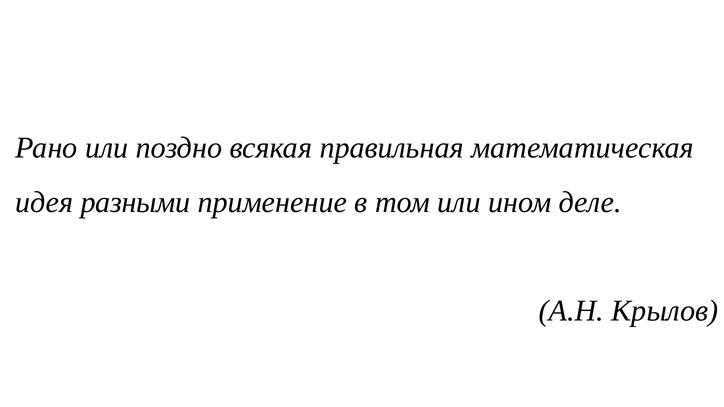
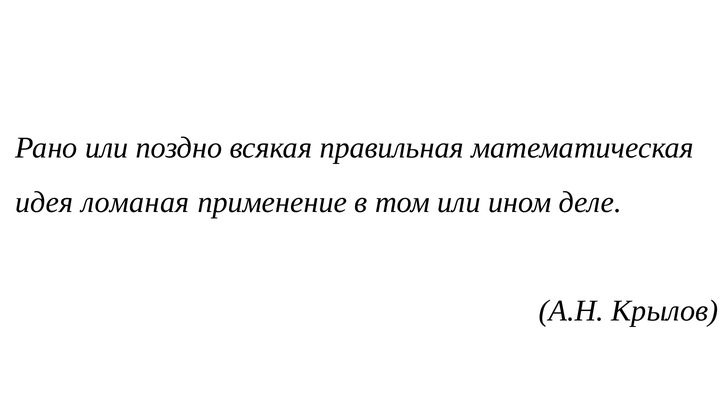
разными: разными -> ломаная (135, 202)
